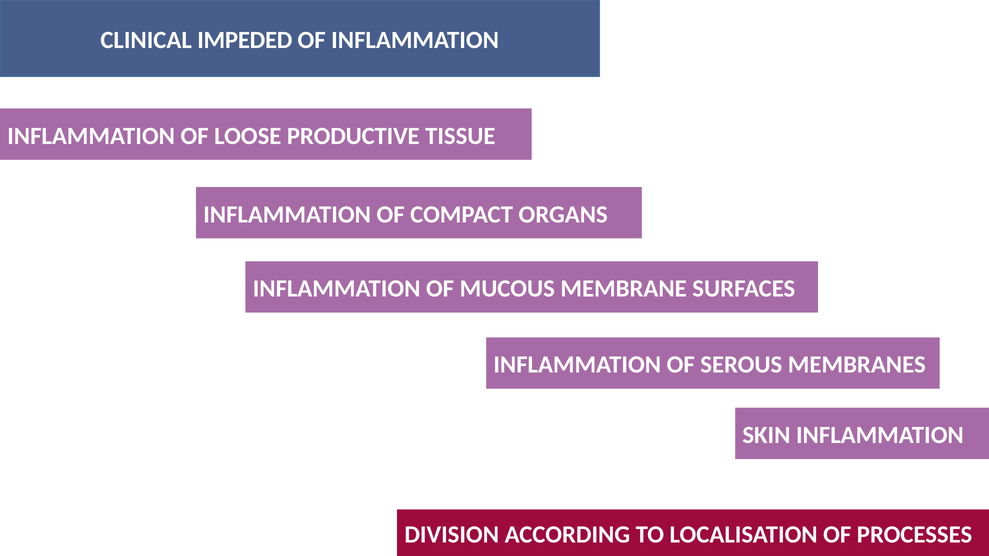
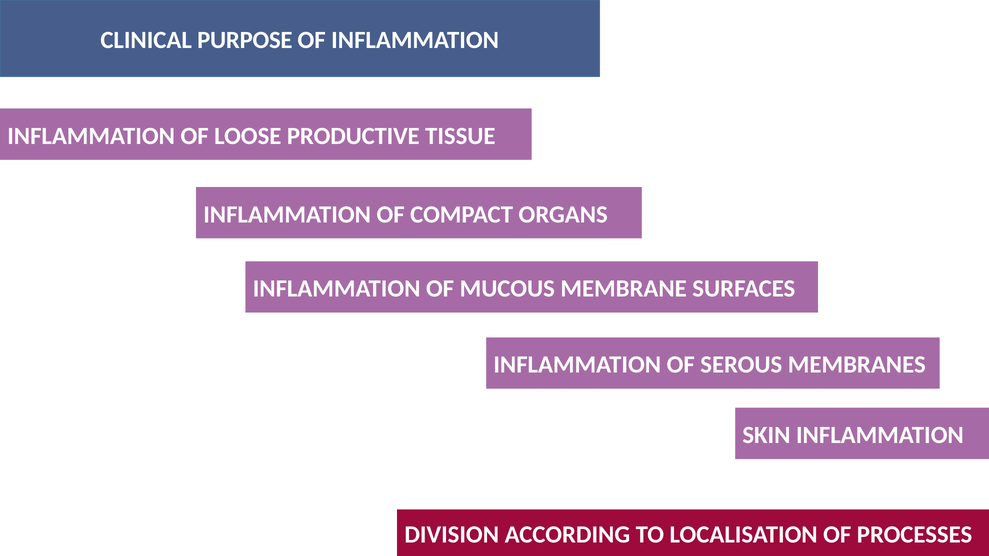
IMPEDED: IMPEDED -> PURPOSE (245, 40)
